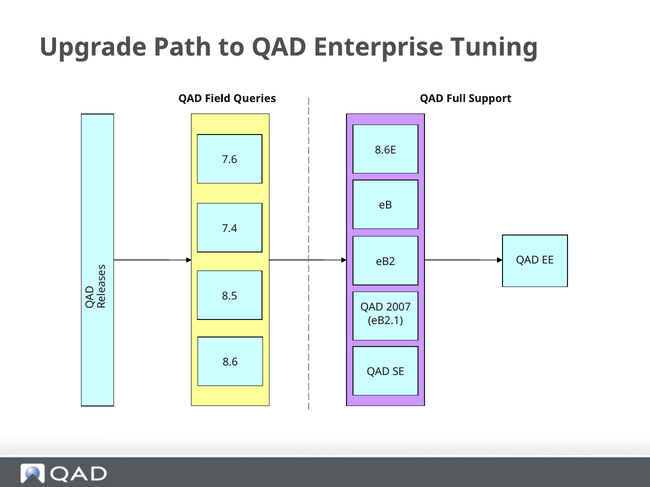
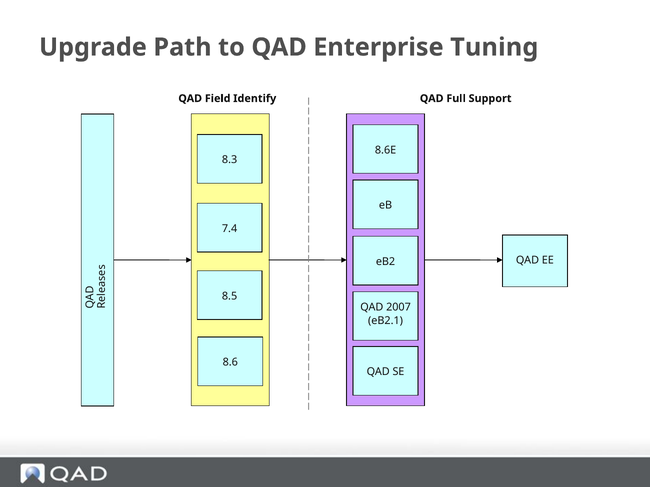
Queries: Queries -> Identify (255, 99)
7.6: 7.6 -> 8.3 (230, 160)
